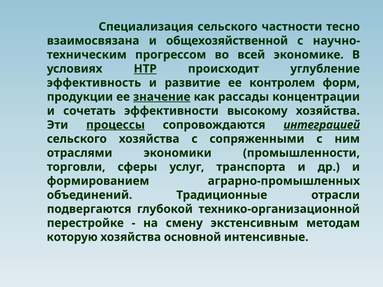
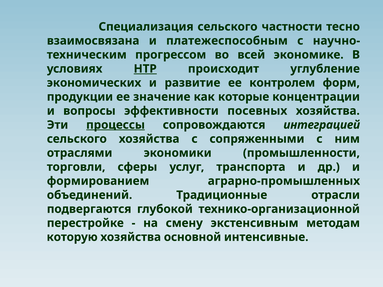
общехозяйственной: общехозяйственной -> платежеспособным (227, 41)
эффективность: эффективность -> экономических (94, 83)
значение underline: present -> none (162, 97)
рассады: рассады -> которые (244, 97)
сочетать: сочетать -> вопросы (89, 111)
высокому: высокому -> посевных (257, 111)
интеграцией underline: present -> none (322, 125)
